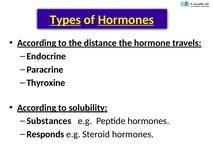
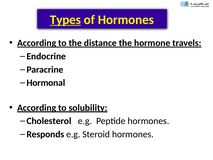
Hormones underline: present -> none (126, 20)
Thyroxine: Thyroxine -> Hormonal (46, 83)
Substances: Substances -> Cholesterol (49, 121)
